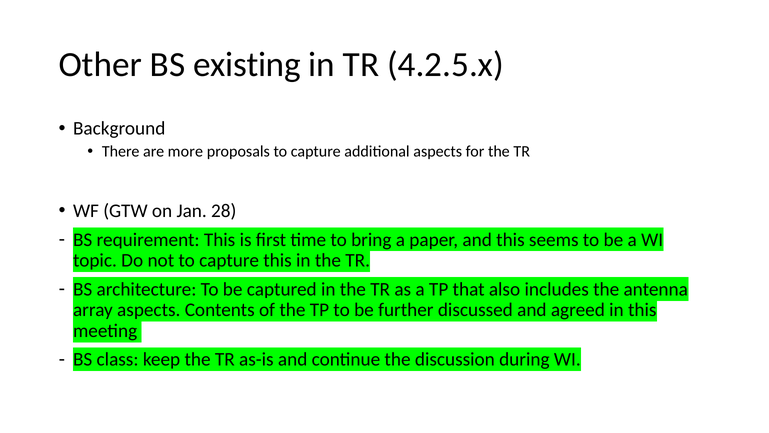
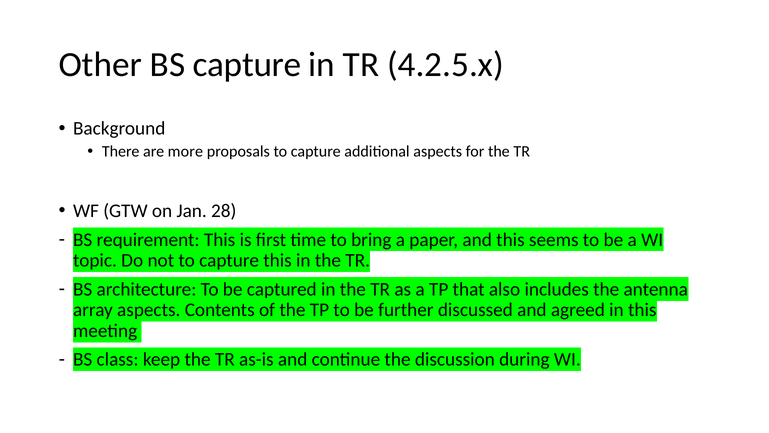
BS existing: existing -> capture (247, 65)
